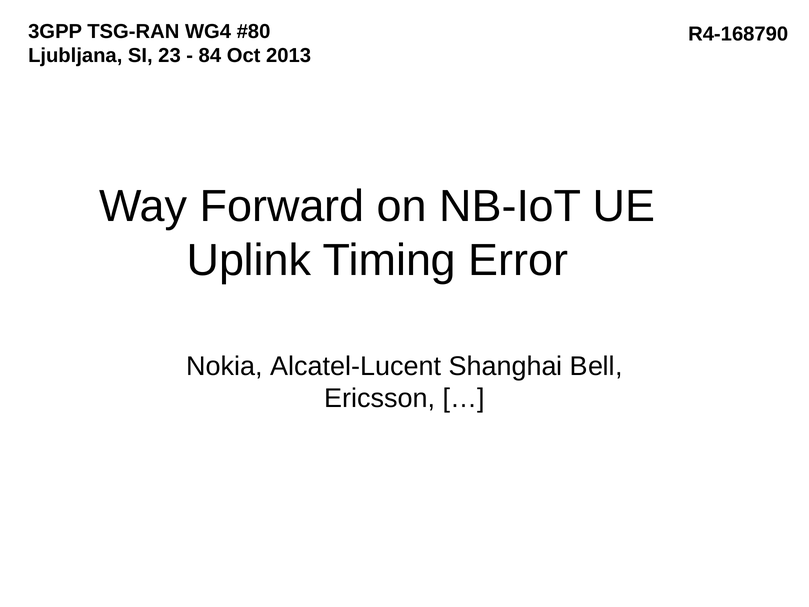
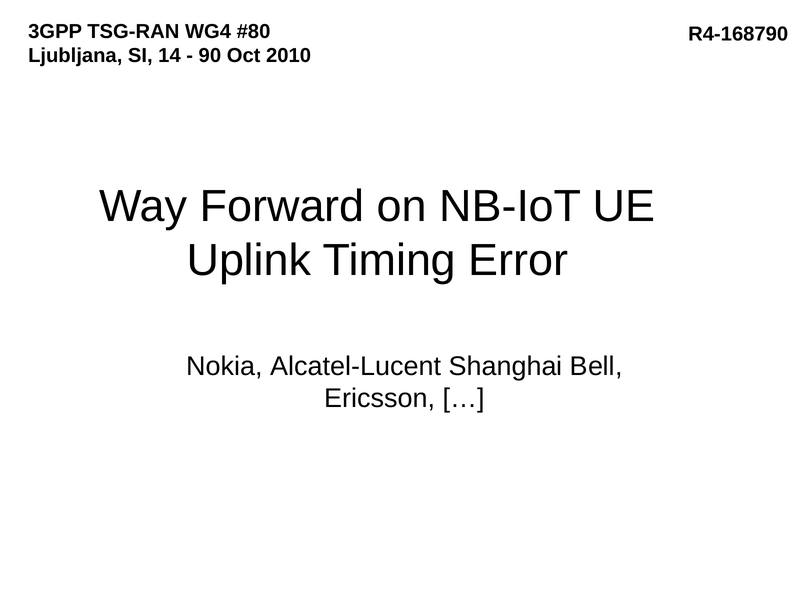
23: 23 -> 14 (169, 56)
84: 84 -> 90 (210, 56)
2013: 2013 -> 2010 (289, 56)
